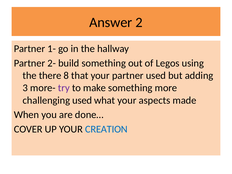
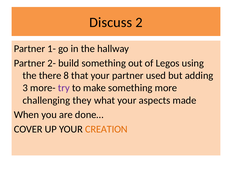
Answer: Answer -> Discuss (111, 22)
challenging used: used -> they (82, 100)
CREATION colour: blue -> orange (106, 129)
